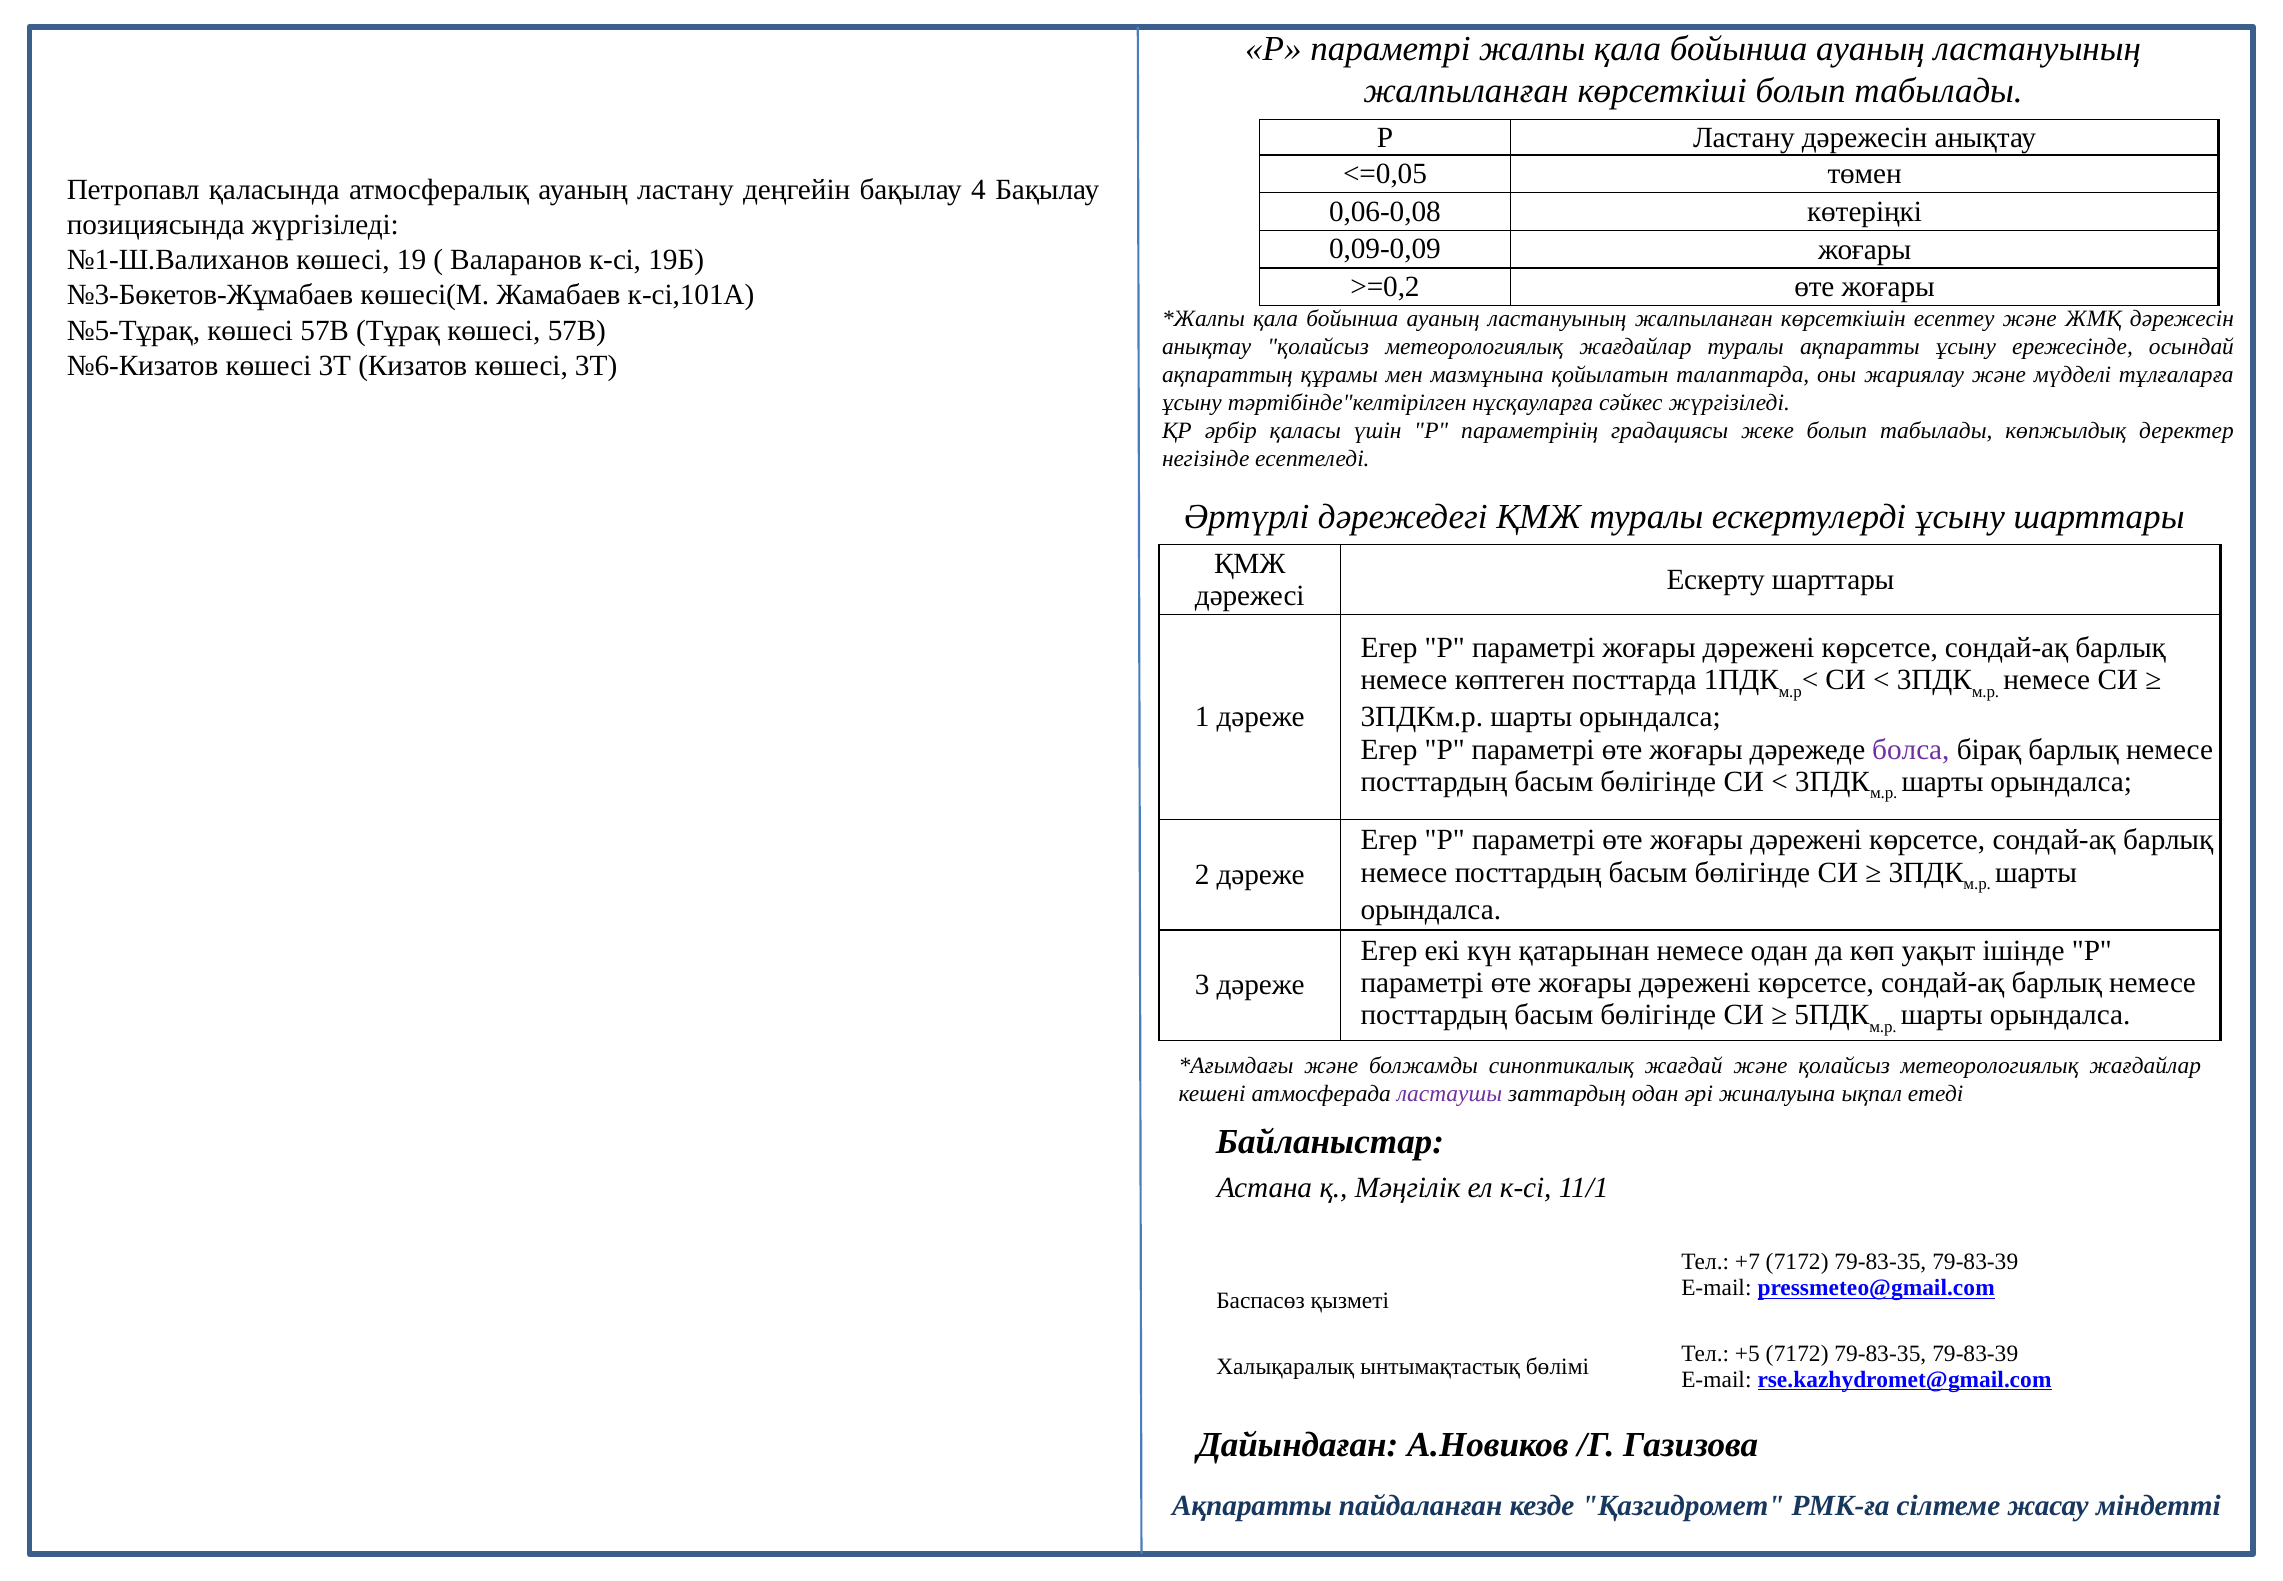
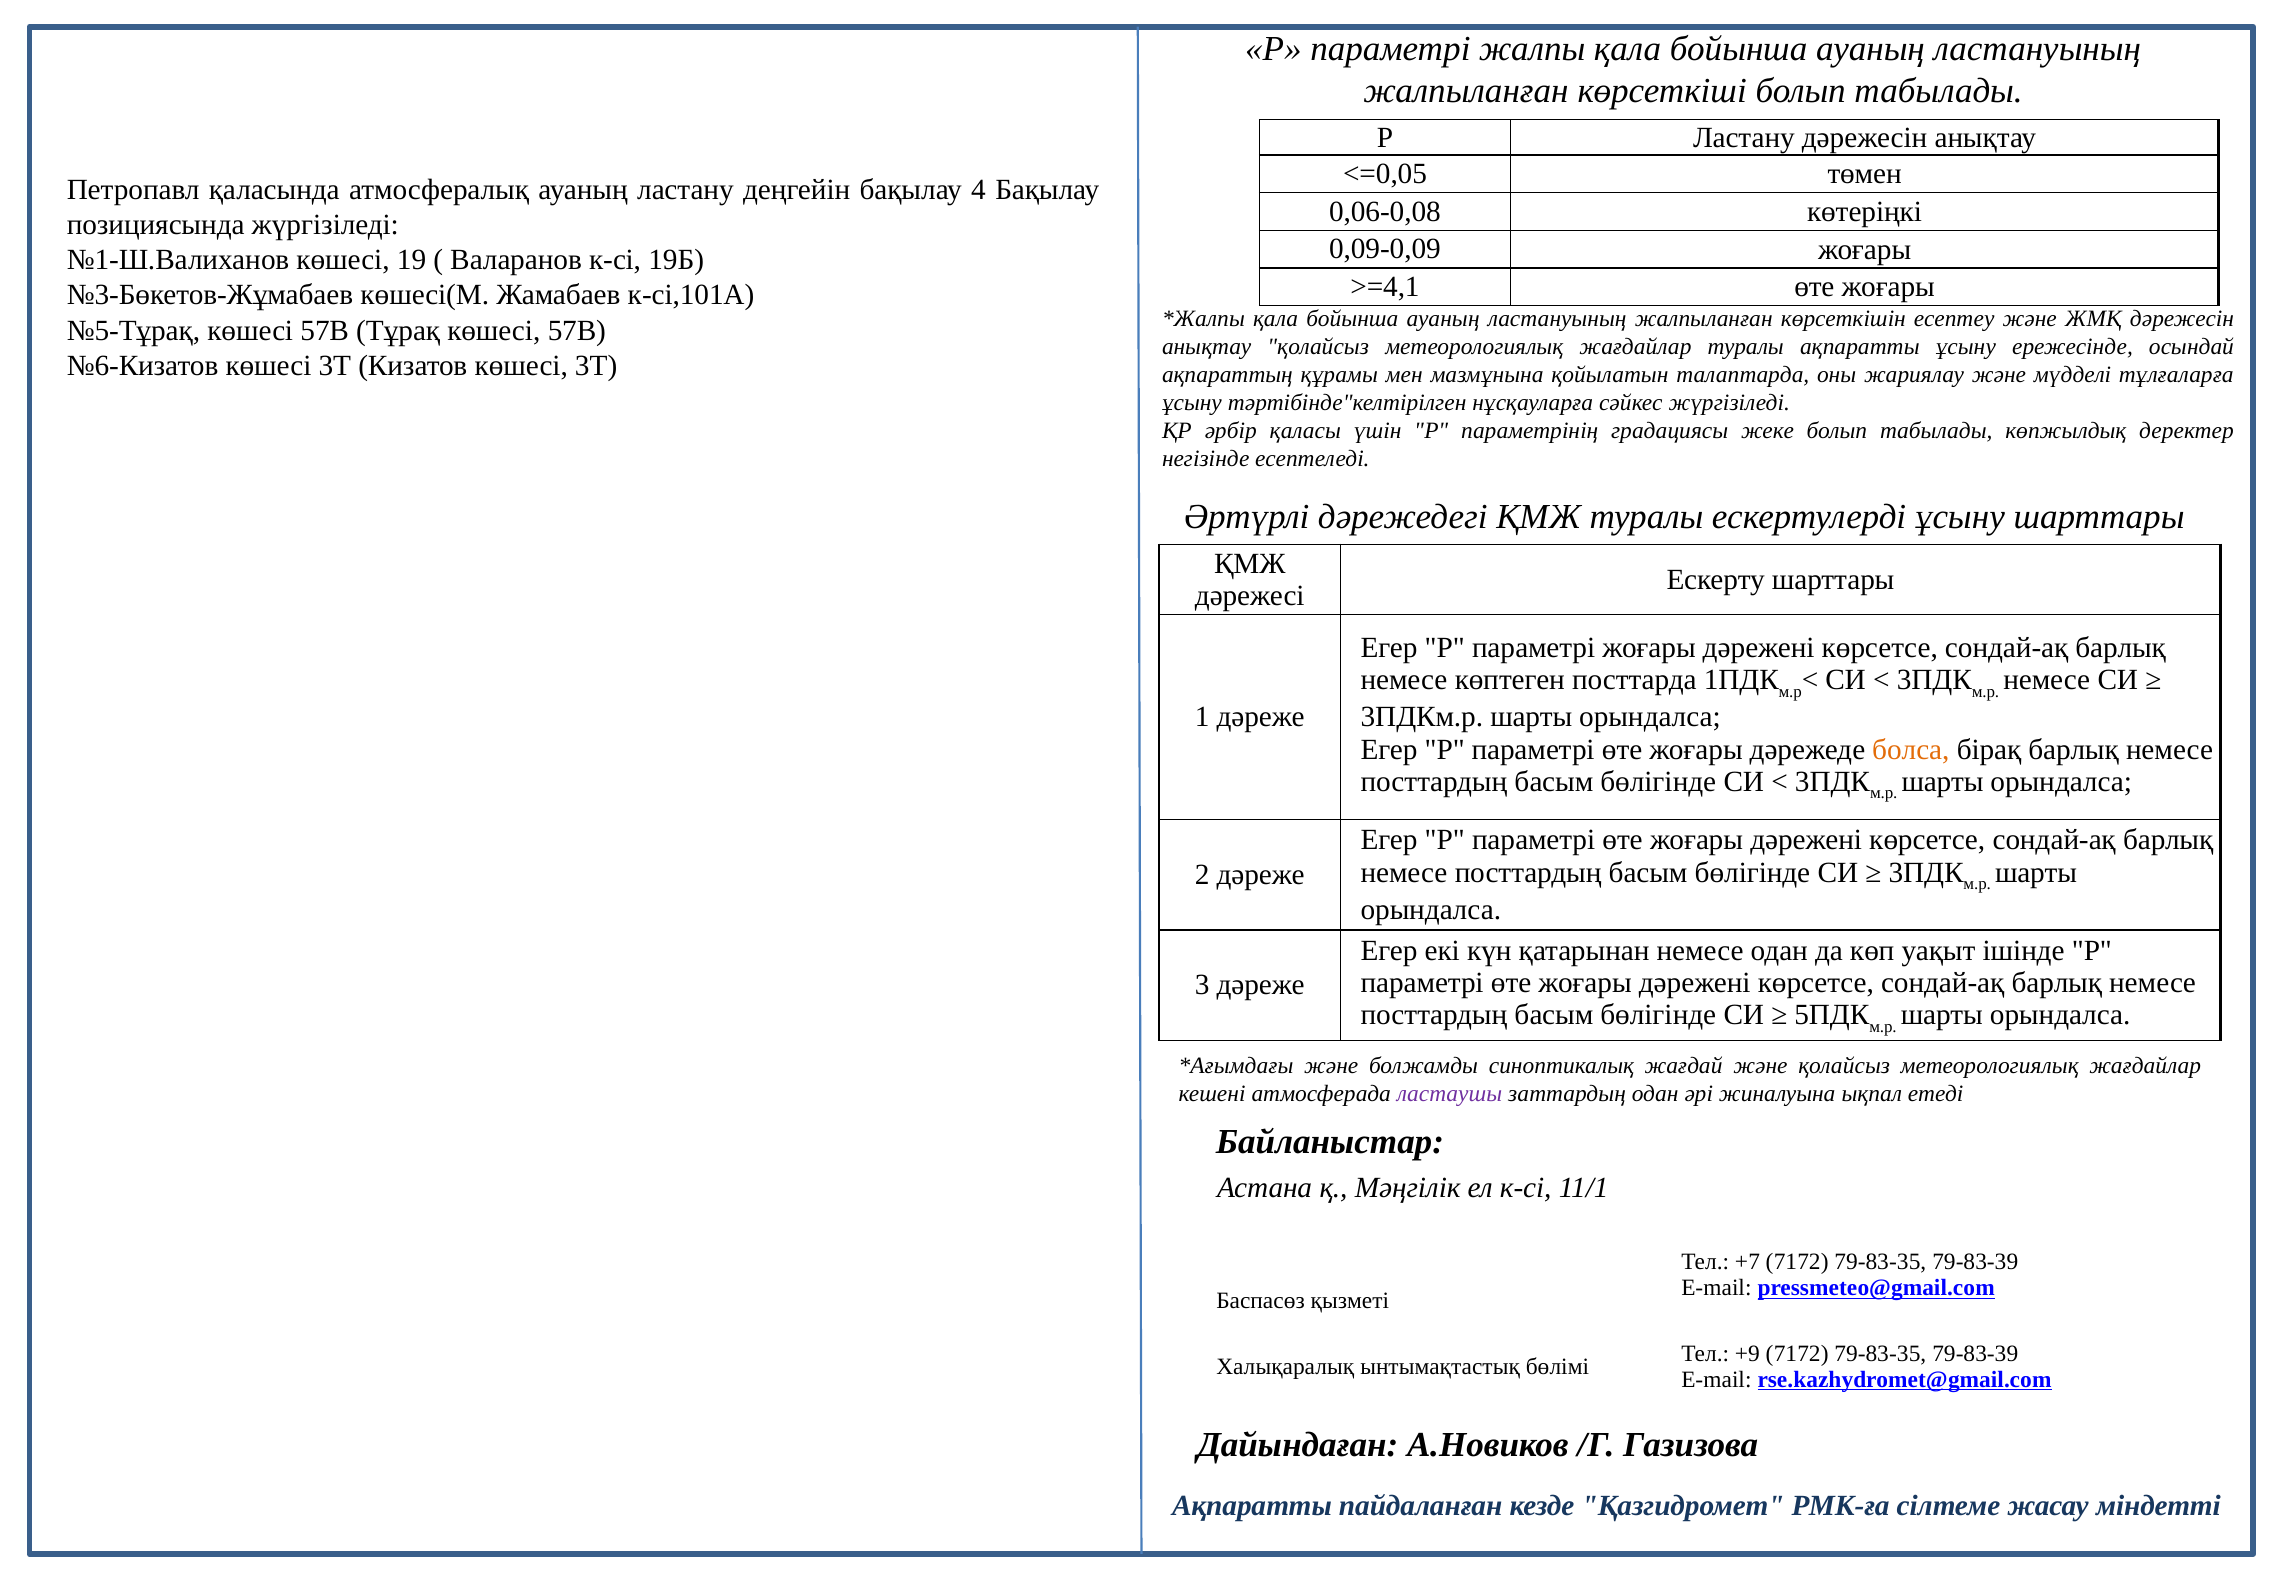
>=0,2: >=0,2 -> >=4,1 (1385, 287)
болса colour: purple -> orange (1911, 749)
+5: +5 -> +9 (1747, 1353)
